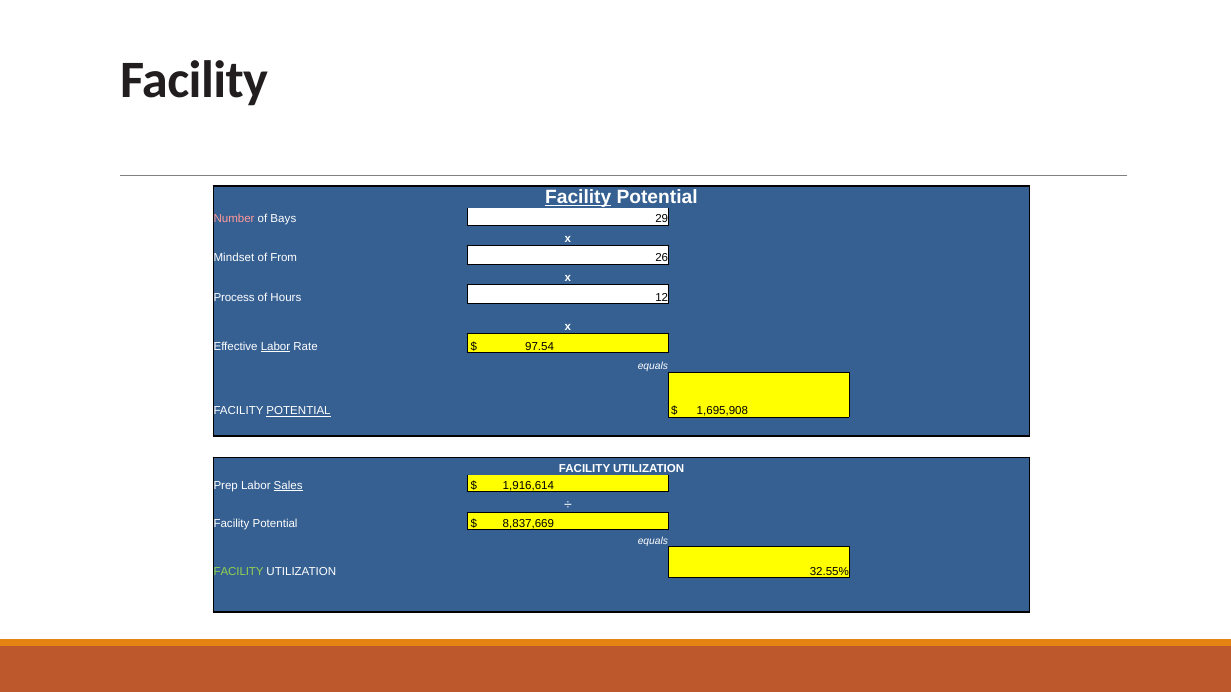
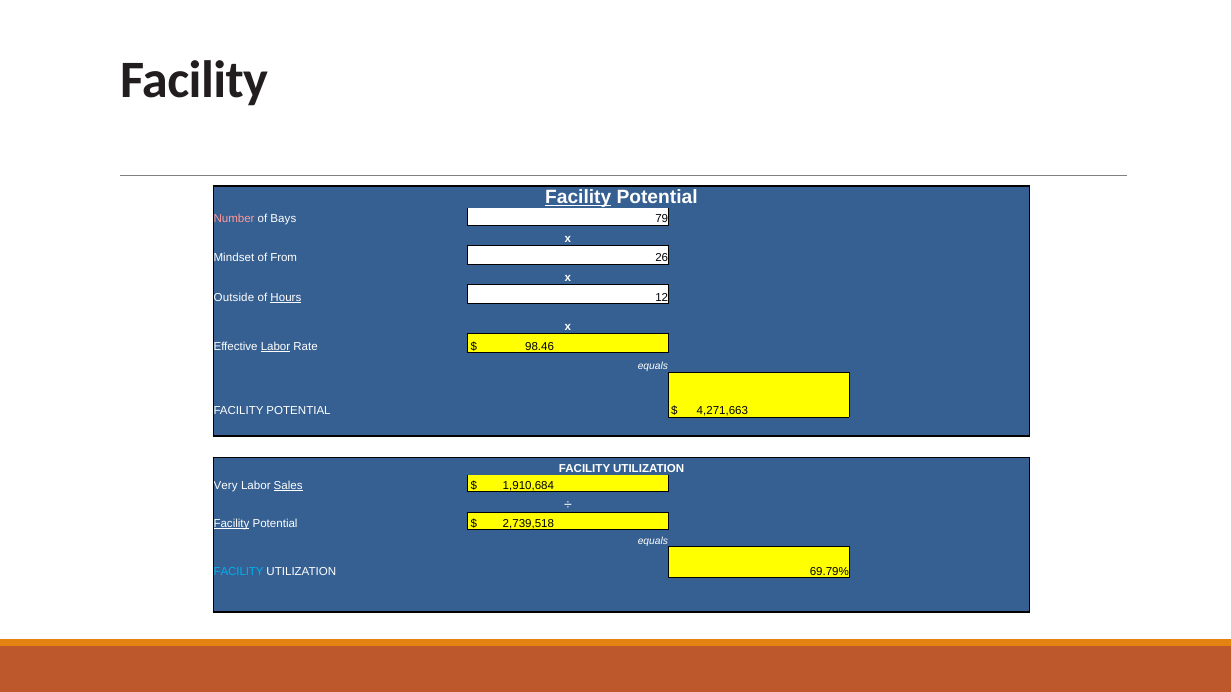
29: 29 -> 79 (662, 219)
Process: Process -> Outside (234, 297)
Hours underline: none -> present (286, 297)
97.54: 97.54 -> 98.46 (540, 346)
POTENTIAL underline: present -> none (299, 411)
1,695,908: 1,695,908 -> 4,271,663 (722, 411)
Prep: Prep -> Very (226, 486)
1,916,614: 1,916,614 -> 1,910,684 (528, 486)
Facility underline: none -> present (231, 524)
8,837,669: 8,837,669 -> 2,739,518 (528, 524)
FACILITY colour: light green -> light blue (239, 572)
32.55%: 32.55% -> 69.79% (829, 572)
